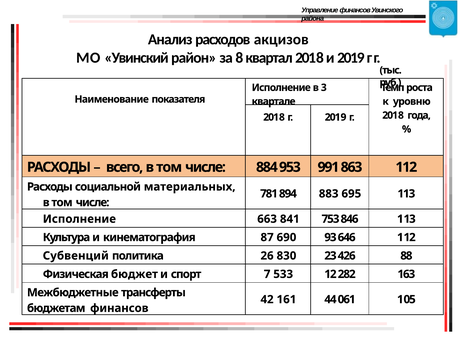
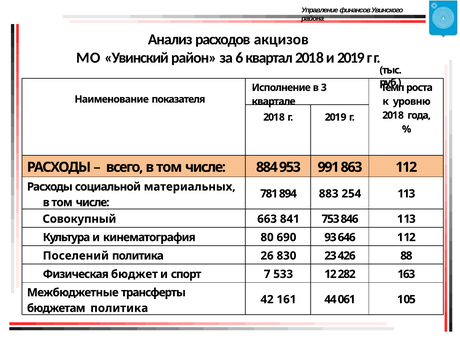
8: 8 -> 6 (239, 58)
695: 695 -> 254 (351, 194)
Исполнение: Исполнение -> Совокупный (79, 219)
87: 87 -> 80 (267, 237)
Субвенций: Субвенций -> Поселений (76, 256)
бюджетам финансов: финансов -> политика (119, 308)
